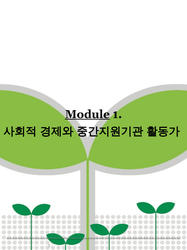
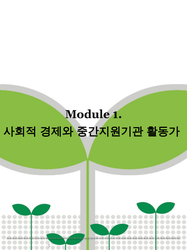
Module underline: present -> none (87, 114)
